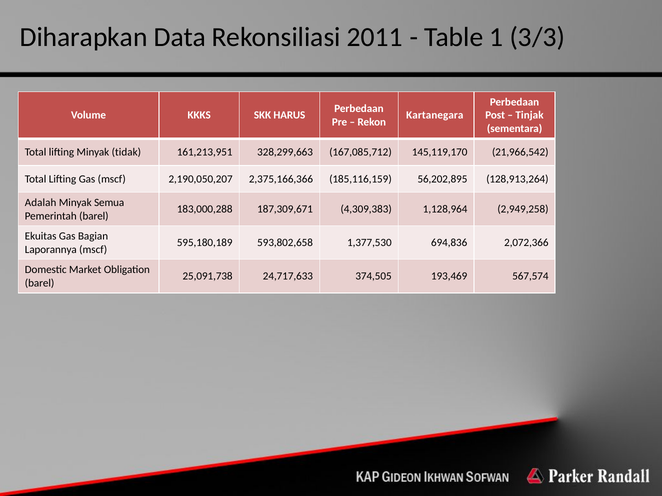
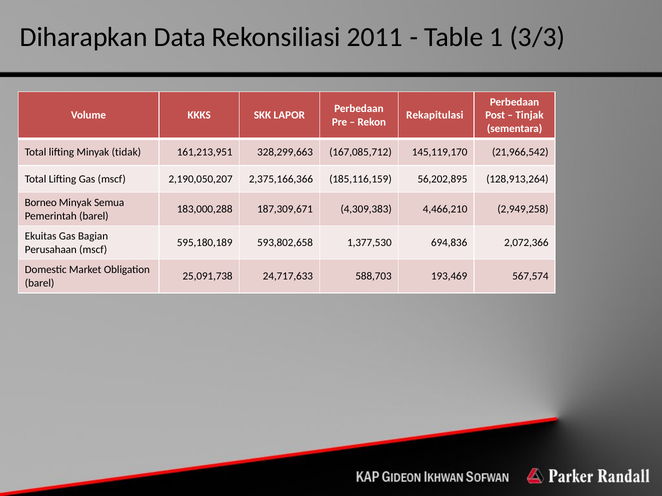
HARUS: HARUS -> LAPOR (289, 115)
Kartanegara: Kartanegara -> Rekapitulasi (435, 115)
Adalah: Adalah -> Borneo (41, 203)
1,128,964: 1,128,964 -> 4,466,210 (445, 209)
Laporannya: Laporannya -> Perusahaan (51, 250)
374,505: 374,505 -> 588,703 (373, 276)
